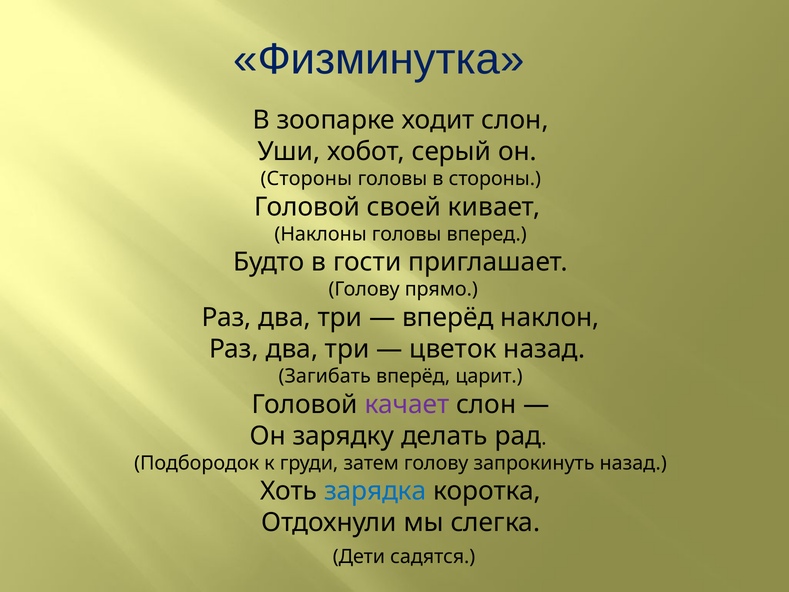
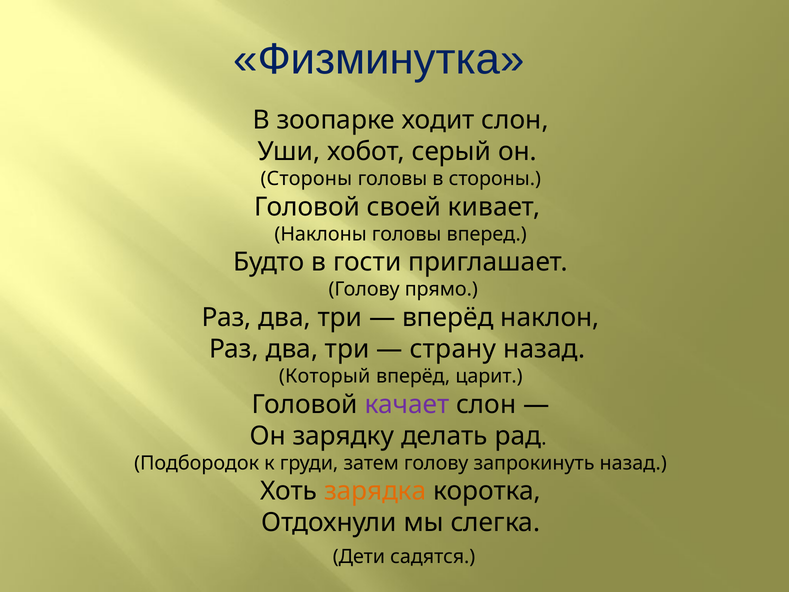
цветок: цветок -> страну (453, 349)
Загибать: Загибать -> Который (325, 376)
зарядка colour: blue -> orange (375, 491)
